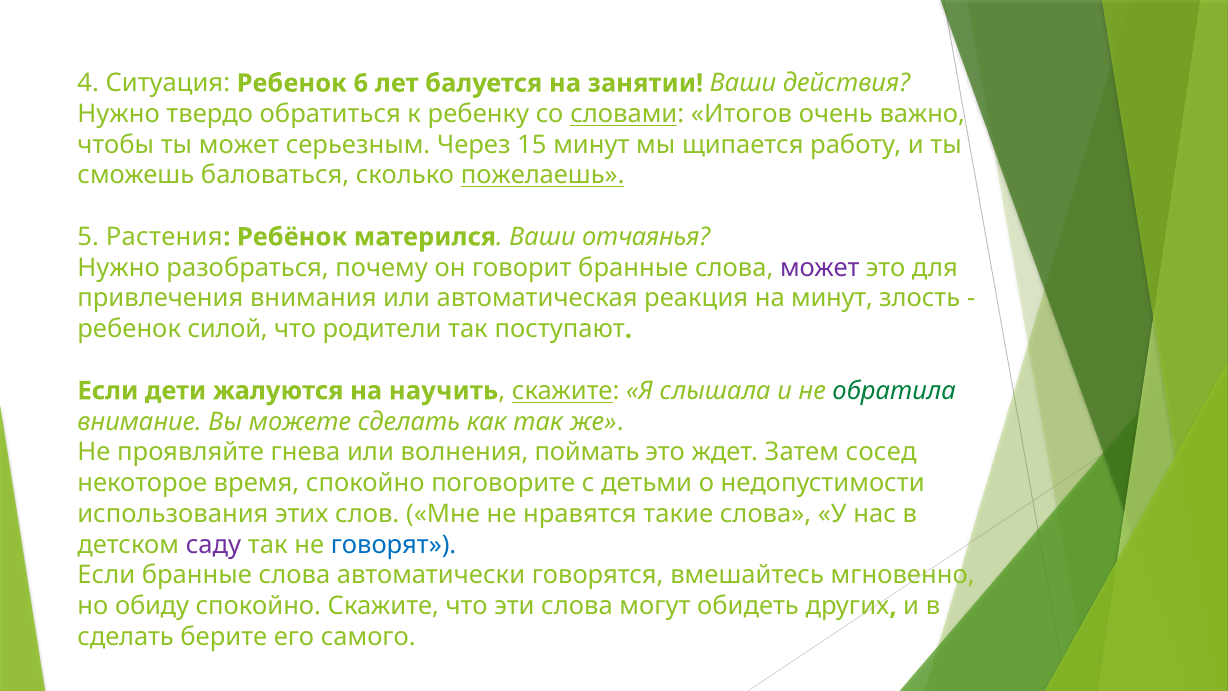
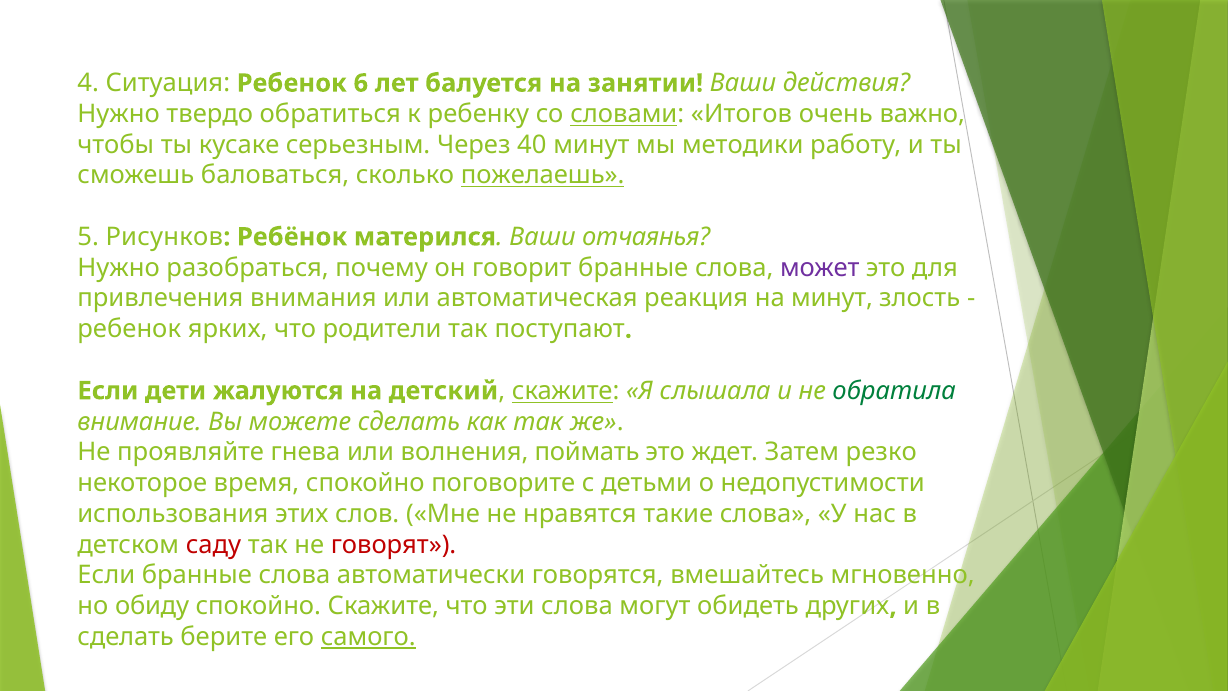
ты может: может -> кусаке (239, 145)
15: 15 -> 40 (532, 145)
щипается: щипается -> методики (743, 145)
Растения: Растения -> Рисунков (164, 237)
силой: силой -> ярких (228, 329)
научить: научить -> детский (443, 391)
сосед: сосед -> резко (881, 452)
саду colour: purple -> red (214, 544)
говорят colour: blue -> red (394, 544)
самого underline: none -> present (368, 637)
